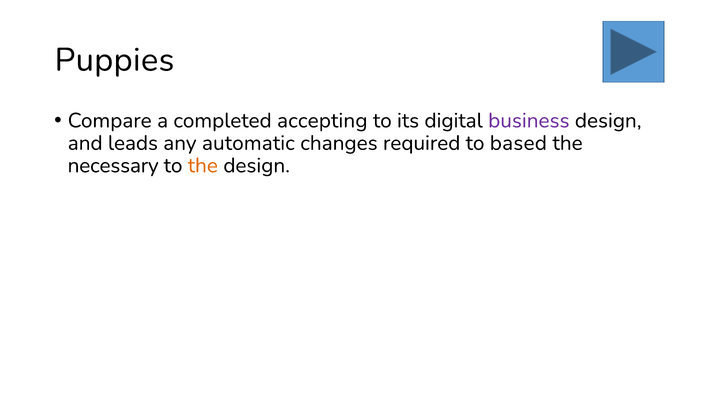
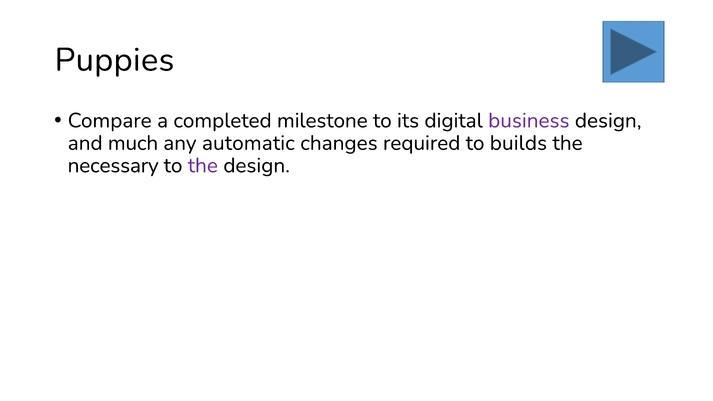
accepting: accepting -> milestone (322, 121)
leads: leads -> much (133, 143)
based: based -> builds (518, 143)
the colour: orange -> purple (203, 165)
